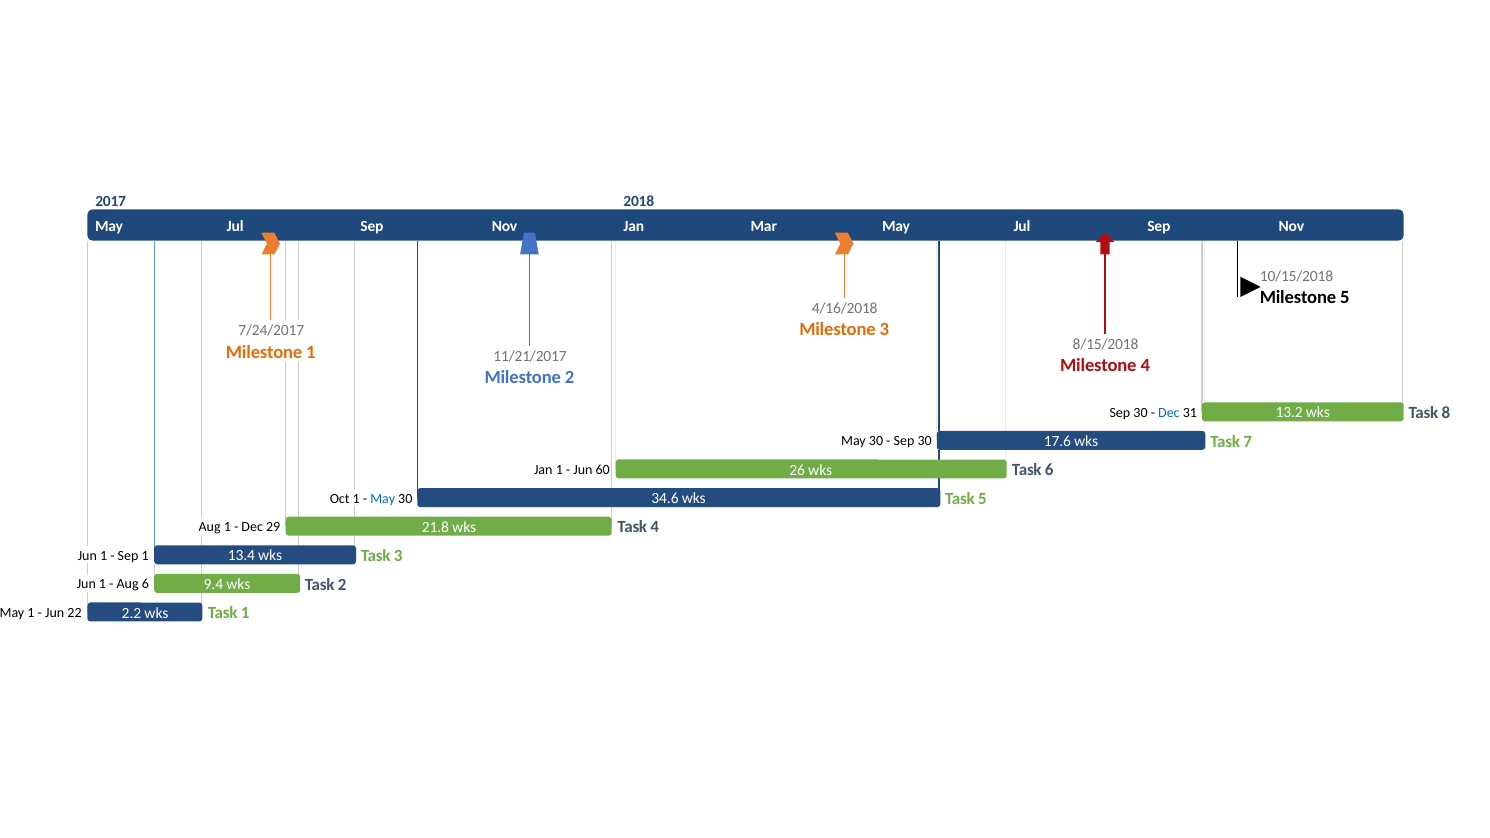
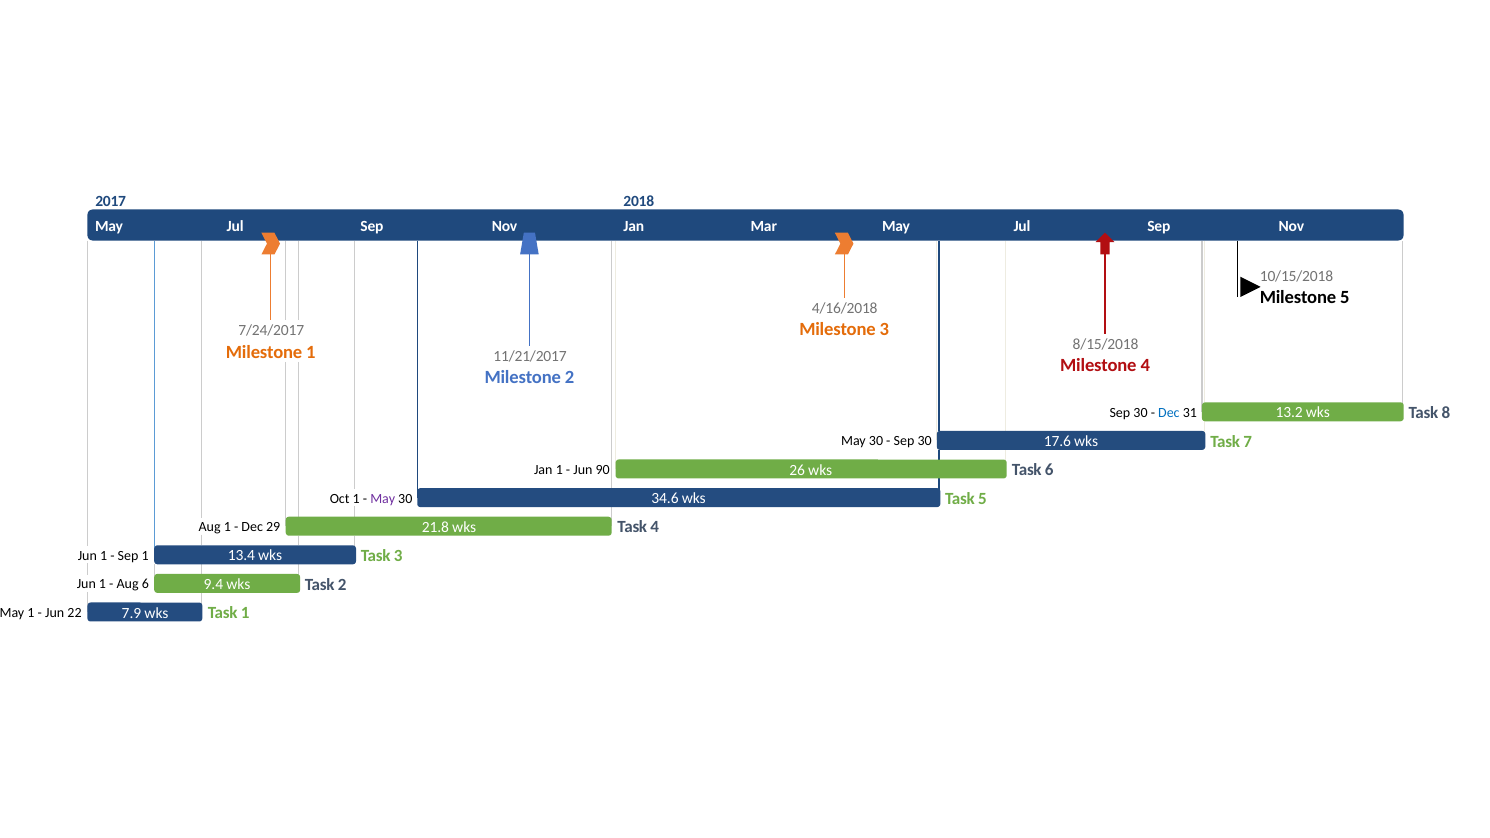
60: 60 -> 90 (603, 470)
May colour: blue -> purple (383, 499)
2.2: 2.2 -> 7.9 (131, 613)
